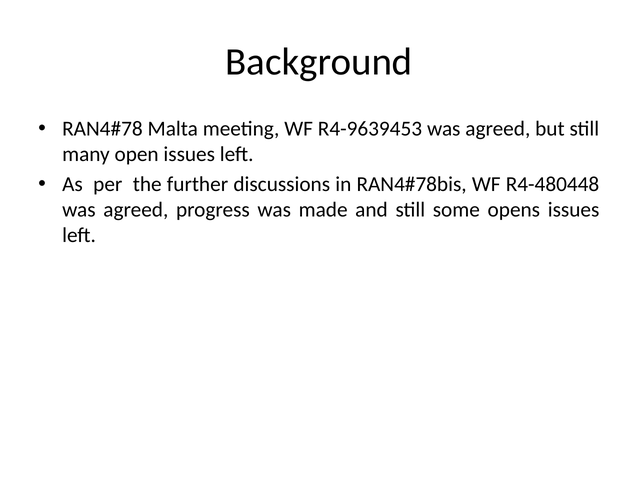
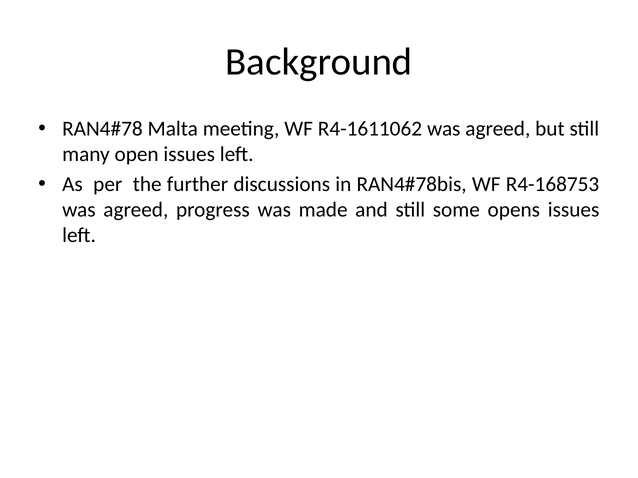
R4-9639453: R4-9639453 -> R4-1611062 (370, 129)
R4-480448: R4-480448 -> R4-168753 (553, 184)
